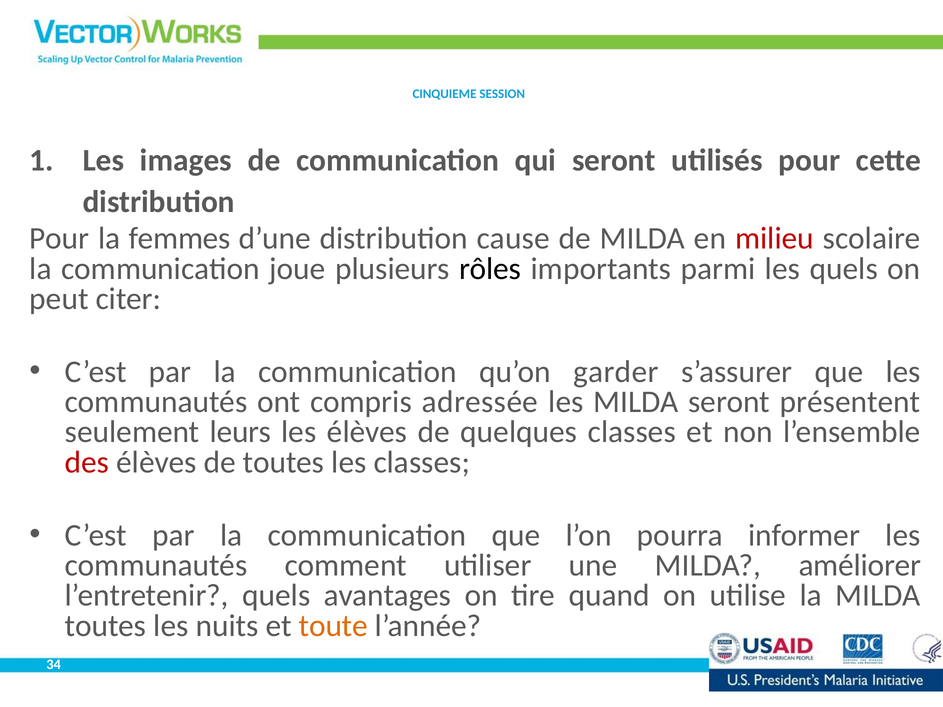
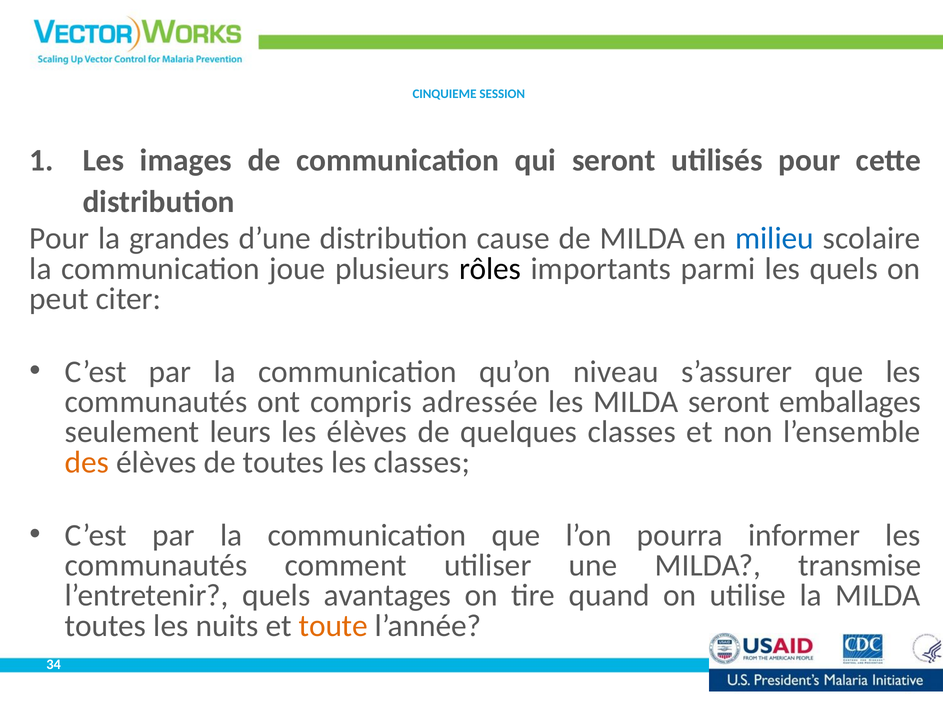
femmes: femmes -> grandes (180, 239)
milieu colour: red -> blue (774, 239)
garder: garder -> niveau (616, 372)
présentent: présentent -> emballages (850, 402)
des colour: red -> orange (87, 462)
améliorer: améliorer -> transmise (860, 566)
